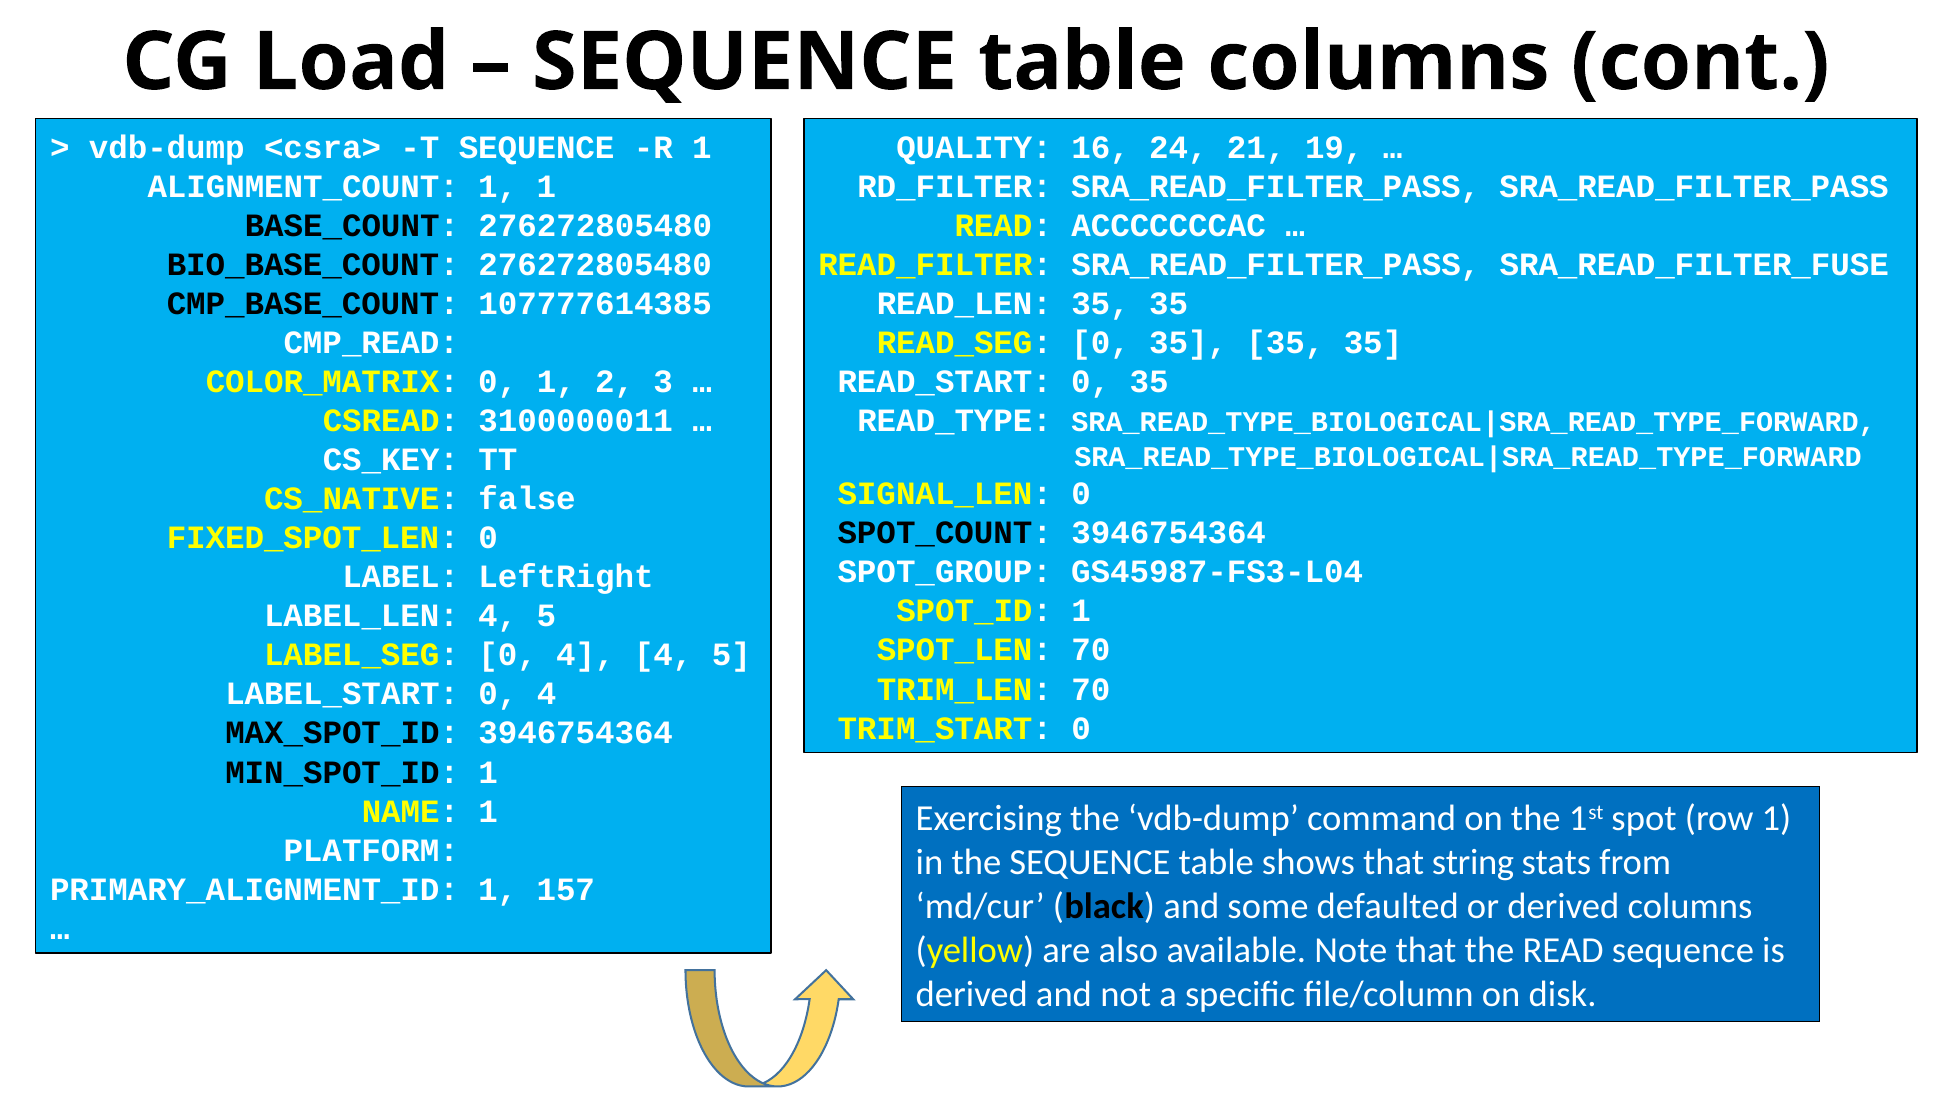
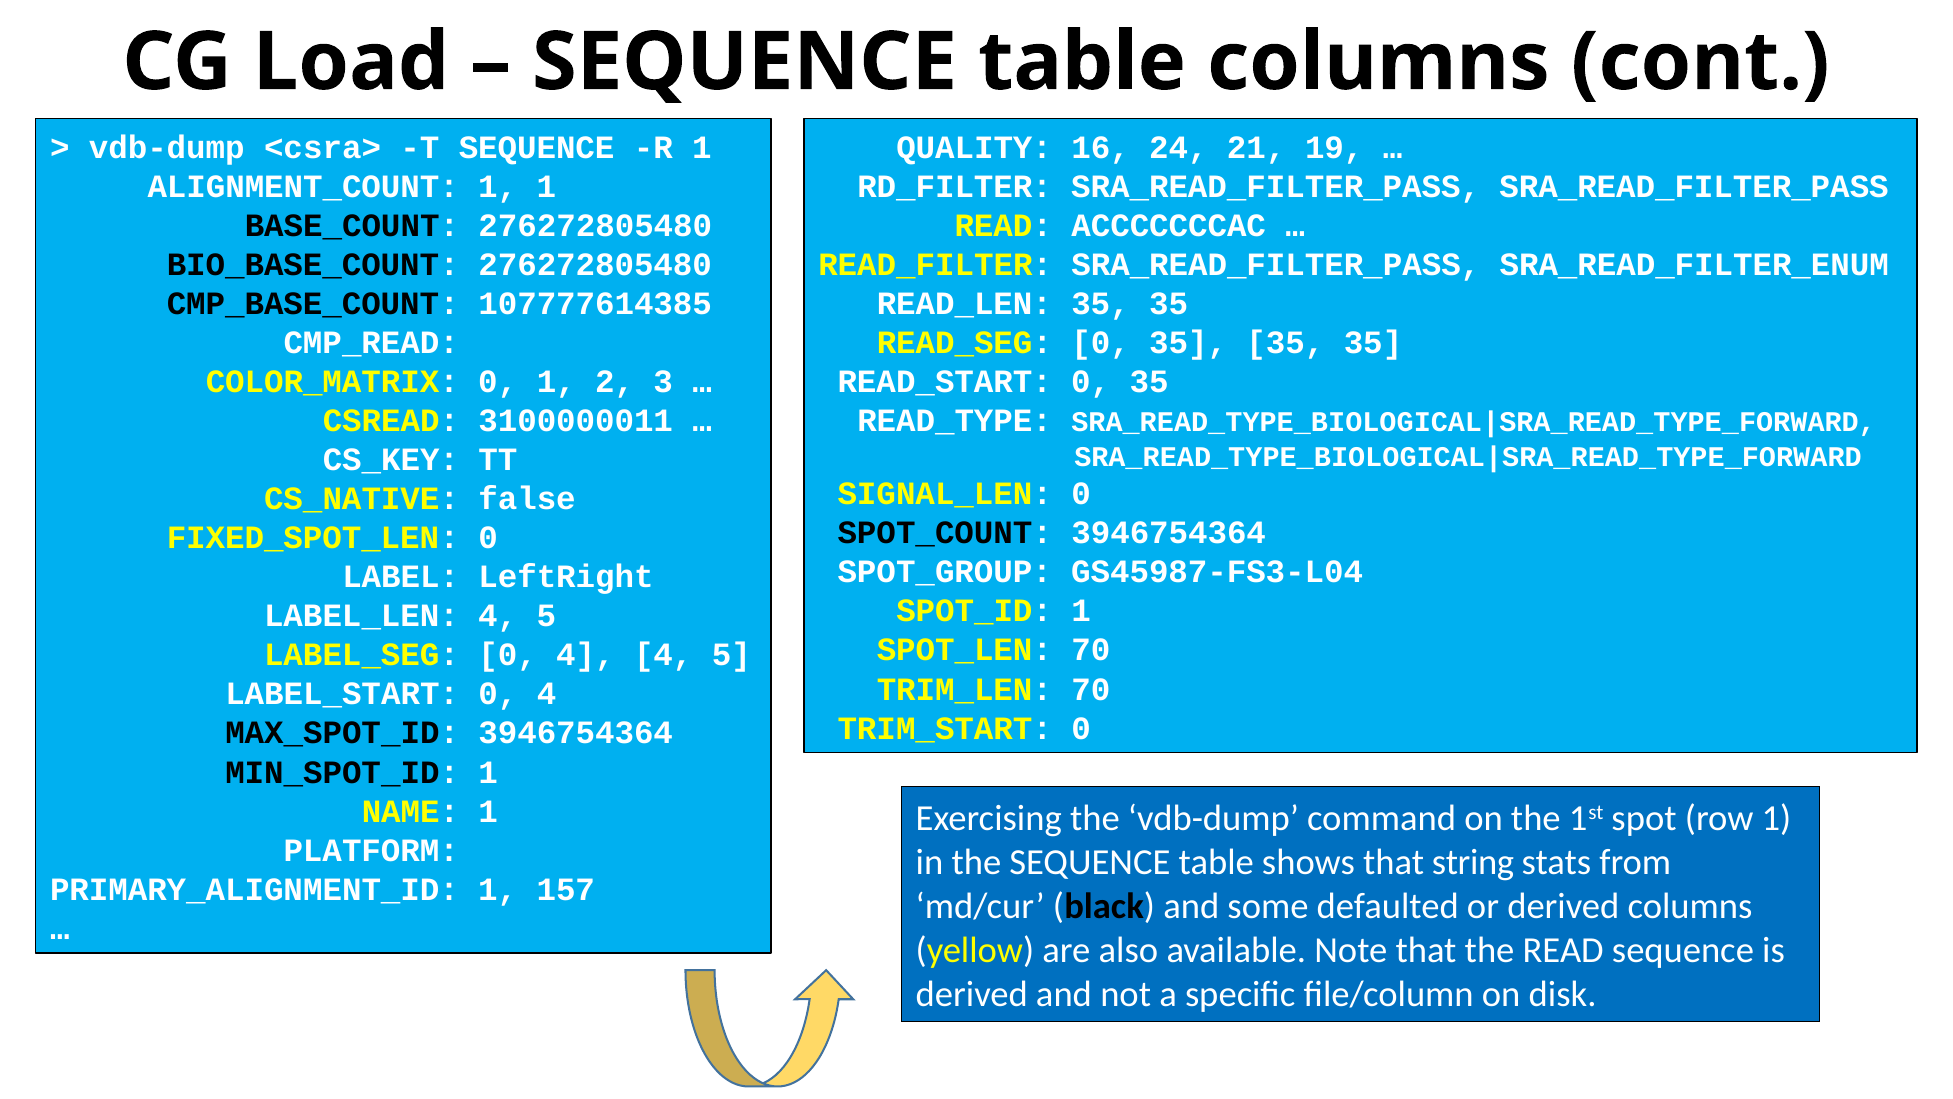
SRA_READ_FILTER_FUSE: SRA_READ_FILTER_FUSE -> SRA_READ_FILTER_ENUM (1694, 264)
